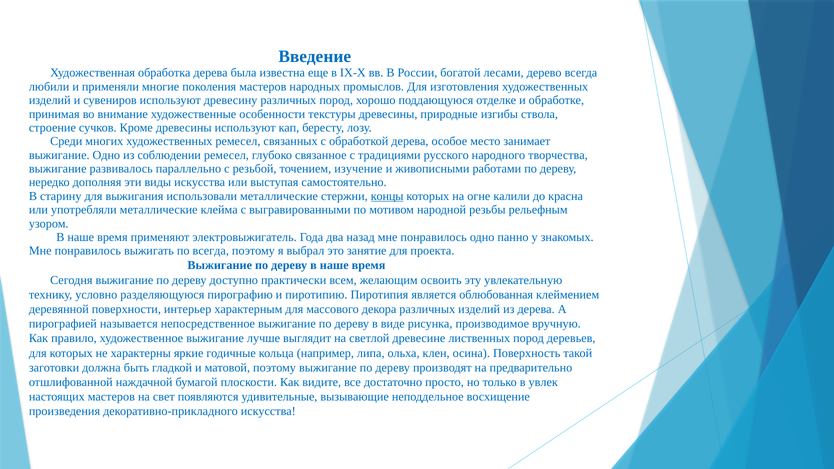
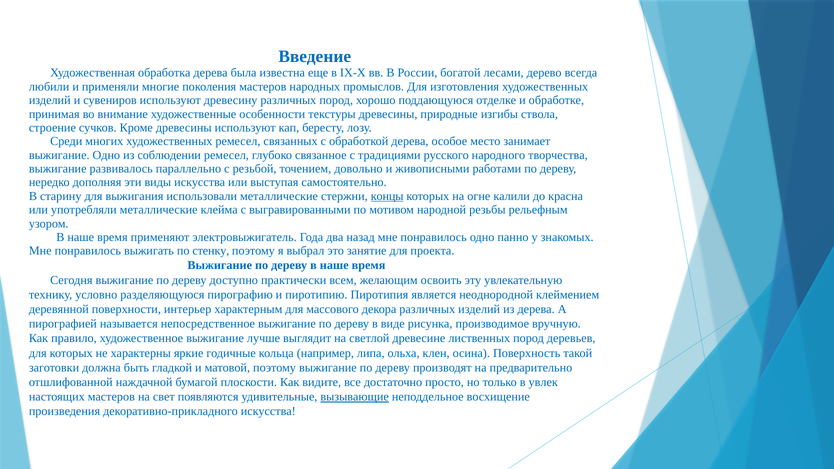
изучение: изучение -> довольно (358, 169)
по всегда: всегда -> стенку (211, 251)
облюбованная: облюбованная -> неоднородной (496, 295)
вызывающие underline: none -> present (355, 397)
